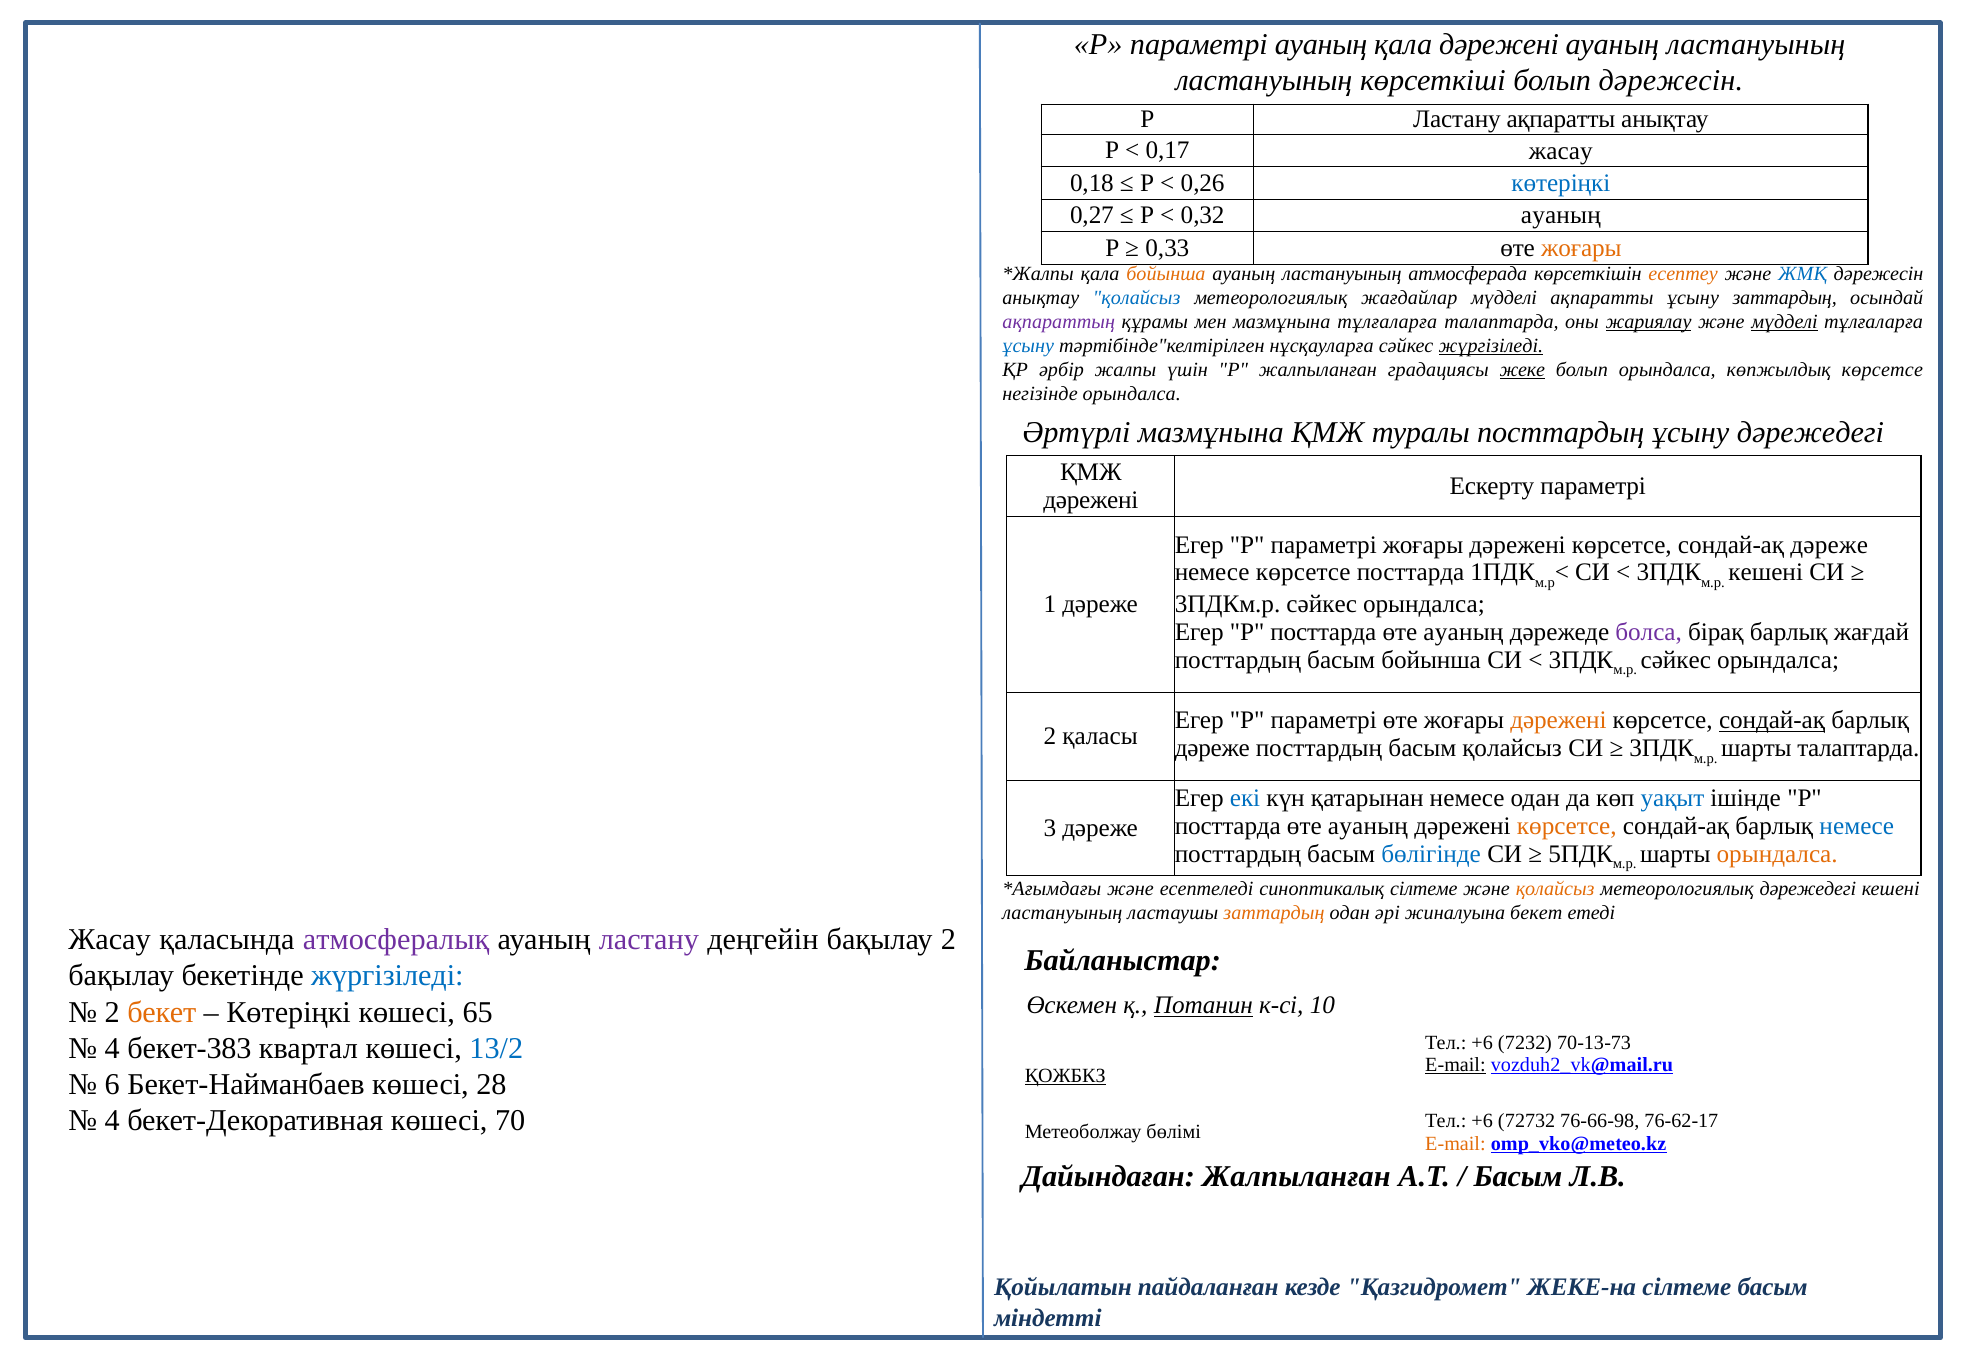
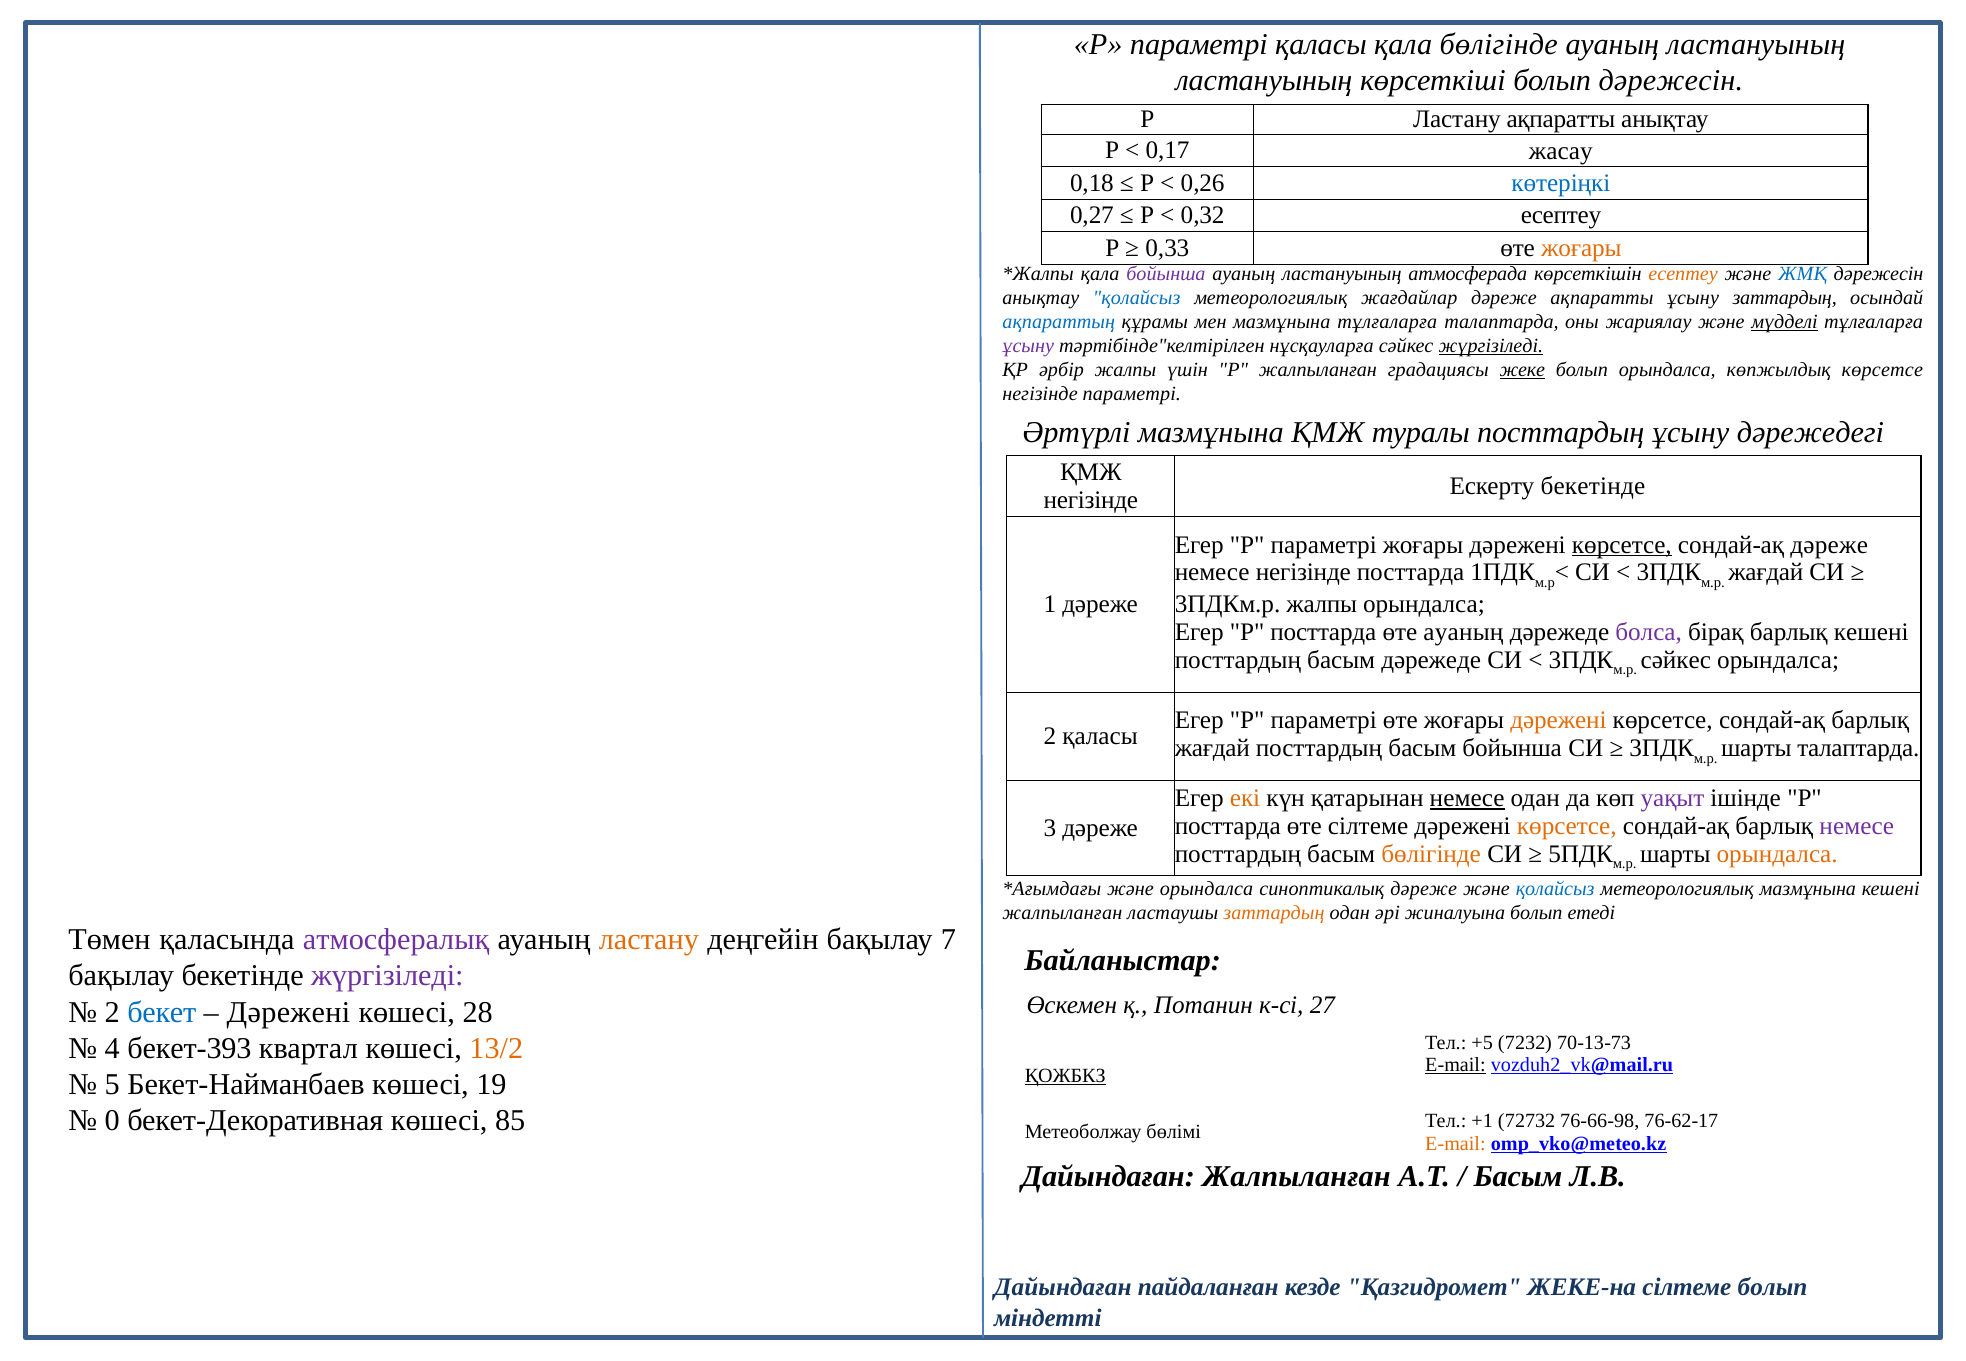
параметрі ауаның: ауаның -> қаласы (1321, 44)
қала дәрежені: дәрежені -> бөлігінде (1499, 44)
0,32 ауаның: ауаның -> есептеу (1561, 216)
бойынша colour: orange -> purple (1166, 274)
жағдайлар мүдделі: мүдделі -> дәреже (1504, 298)
ақпараттың colour: purple -> blue (1059, 322)
жариялау underline: present -> none (1648, 322)
ұсыну colour: blue -> purple (1028, 346)
негізінде орындалса: орындалса -> параметрі (1132, 394)
Ескерту параметрі: параметрі -> бекетінде (1593, 486)
дәрежені: дәрежені -> негізінде (1091, 500)
көрсетсе underline: none -> present (1622, 545)
немесе көрсетсе: көрсетсе -> негізінде (1303, 573)
кешені: кешені -> жағдай (1766, 573)
3ПДКм.р сәйкес: сәйкес -> жалпы (1322, 604)
барлық жағдай: жағдай -> кешені (1871, 632)
басым бойынша: бойынша -> дәрежеде (1431, 660)
сондай-ақ underline: present -> none (1772, 721)
дәреже: дәреже -> жағдай (1212, 748)
басым қолайсыз: қолайсыз -> бойынша (1512, 748)
екі colour: blue -> orange (1245, 798)
немесе underline: none -> present (1467, 798)
уақыт colour: blue -> purple (1672, 798)
ауаның: ауаның -> сілтеме (1368, 826)
немесе colour: blue -> purple (1857, 826)
бөлігінде colour: blue -> orange (1431, 854)
және есептеледі: есептеледі -> орындалса (1207, 889)
синоптикалық сілтеме: сілтеме -> дәреже (1424, 889)
қолайсыз colour: orange -> blue (1555, 889)
метеорологиялық дәрежедегі: дәрежедегі -> мазмұнына (1808, 889)
ластануының: ластануының -> жалпыланған (1062, 913)
жиналуына бекет: бекет -> болып (1536, 913)
Жасау: Жасау -> Төмен (110, 940)
ластану colour: purple -> orange (649, 940)
бақылау 2: 2 -> 7 (948, 940)
жүргізіледі colour: blue -> purple (387, 976)
Потанин underline: present -> none (1203, 1006)
10: 10 -> 27 (1322, 1006)
бекет colour: orange -> blue (162, 1012)
Көтеріңкі: Көтеріңкі -> Дәрежені (288, 1012)
65: 65 -> 28 (478, 1012)
+6: +6 -> +5 (1482, 1043)
бекет-383: бекет-383 -> бекет-393 (189, 1048)
13/2 colour: blue -> orange (496, 1048)
6: 6 -> 5 (112, 1085)
28: 28 -> 19 (491, 1085)
4: 4 -> 0 (112, 1121)
70: 70 -> 85 (510, 1121)
+6: +6 -> +1 (1482, 1121)
Қойылатын: Қойылатын -> Дайындаған (1063, 1288)
сілтеме басым: басым -> болып (1773, 1288)
